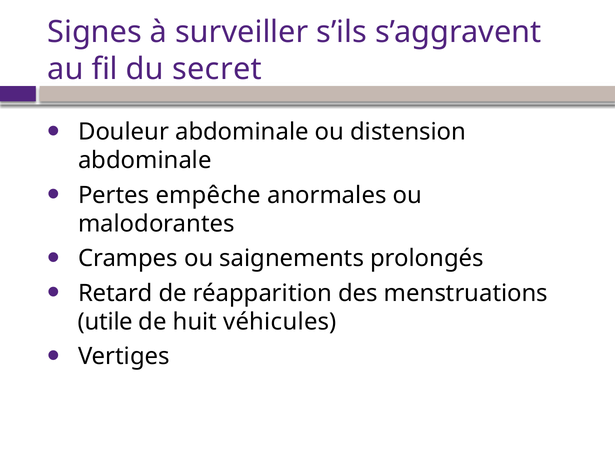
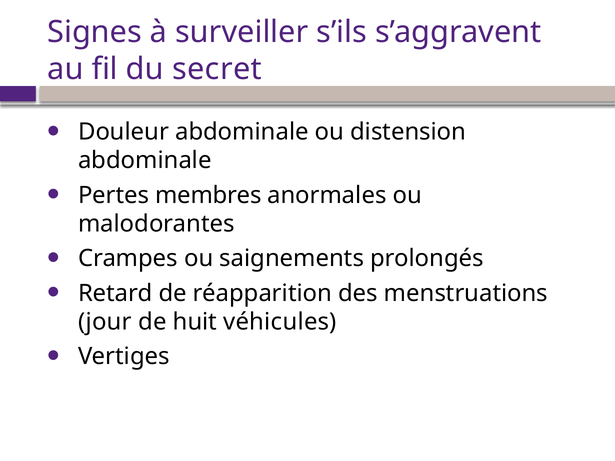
empêche: empêche -> membres (208, 195)
utile: utile -> jour (105, 322)
